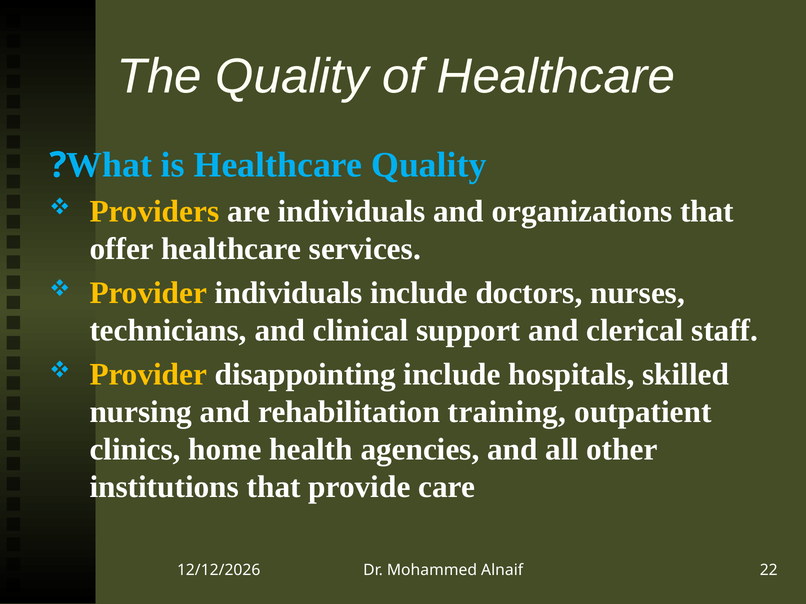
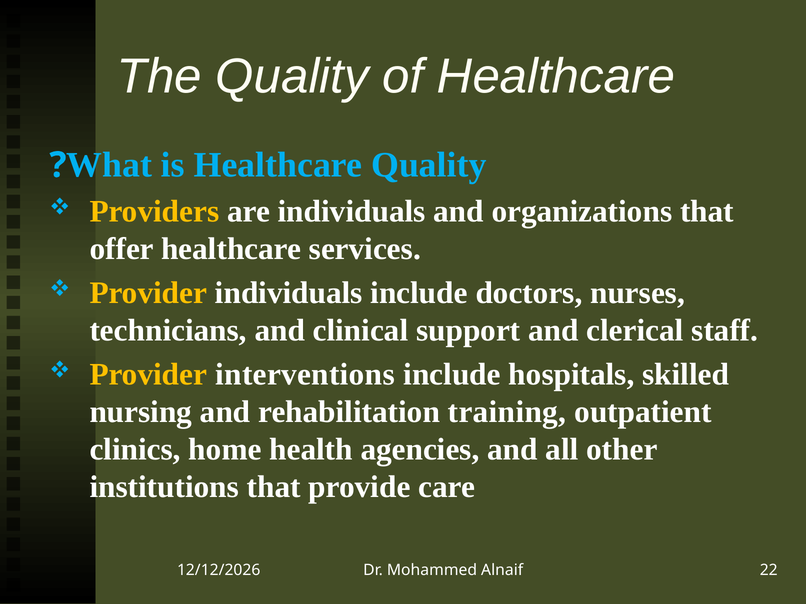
disappointing: disappointing -> interventions (305, 375)
